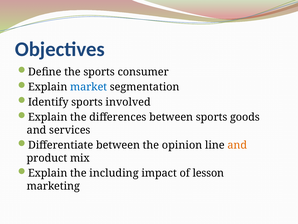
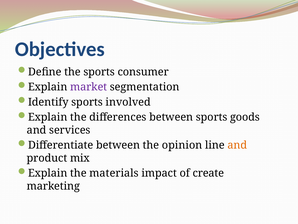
market colour: blue -> purple (89, 87)
including: including -> materials (114, 173)
lesson: lesson -> create (208, 173)
